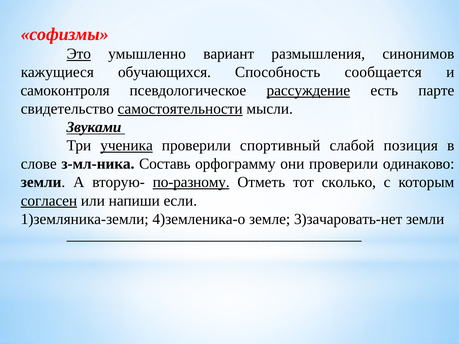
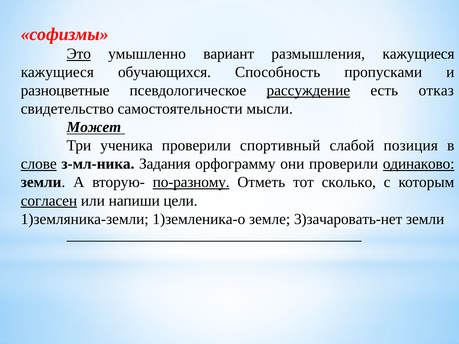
размышления синонимов: синонимов -> кажущиеся (419, 54)
сообщается: сообщается -> пропусками (383, 72)
самоконтроля: самоконтроля -> разноцветные (65, 91)
парте: парте -> отказ (436, 91)
самостоятельности underline: present -> none (180, 109)
Звуками: Звуками -> Может (94, 127)
ученика underline: present -> none (127, 146)
слове underline: none -> present (39, 164)
Составь: Составь -> Задания (165, 164)
одинаково underline: none -> present (419, 164)
если: если -> цели (181, 201)
4)земленика-о: 4)земленика-о -> 1)земленика-о (199, 219)
